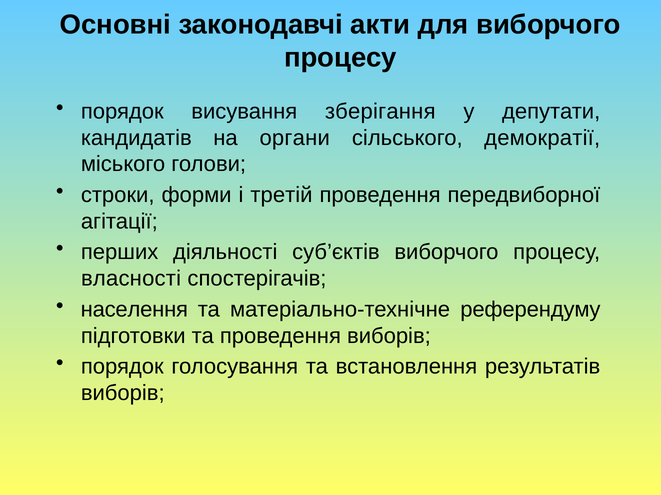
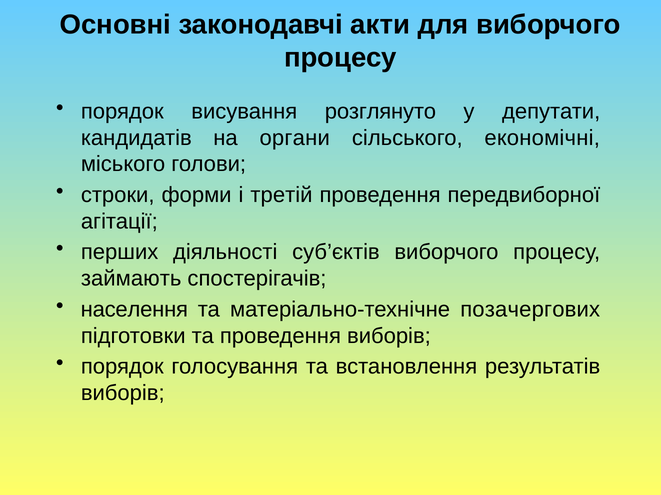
зберігання: зберігання -> розглянуто (380, 112)
демократії: демократії -> економічні (542, 138)
власності: власності -> займають (131, 279)
референдуму: референдуму -> позачергових (530, 310)
